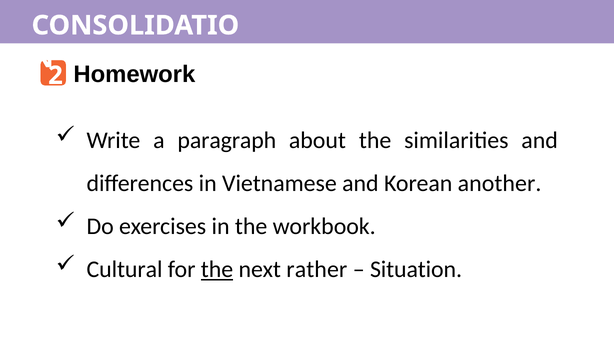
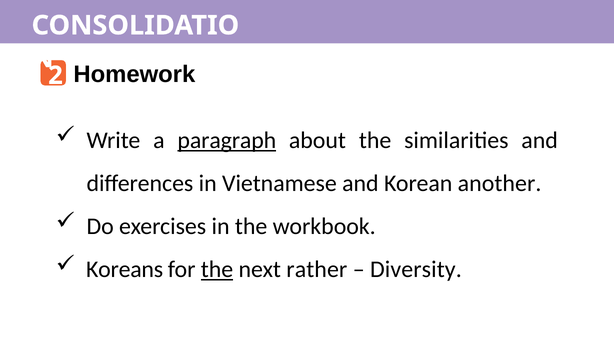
paragraph underline: none -> present (227, 141)
Cultural: Cultural -> Koreans (125, 270)
Situation: Situation -> Diversity (416, 270)
